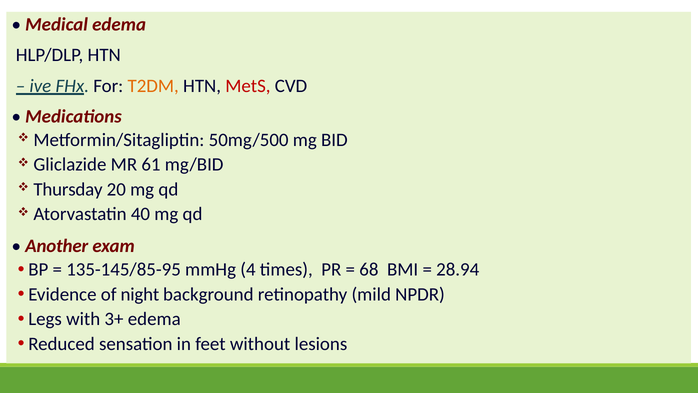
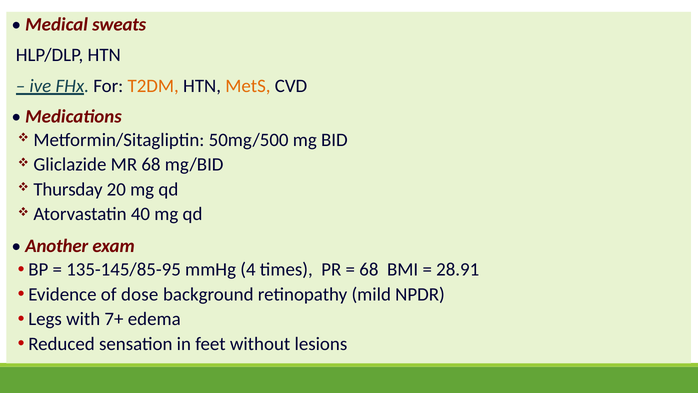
Medical edema: edema -> sweats (119, 25)
MetS colour: red -> orange (248, 86)
MR 61: 61 -> 68 (151, 164)
28.94: 28.94 -> 28.91 (458, 269)
night: night -> dose (140, 294)
3+: 3+ -> 7+ (114, 319)
